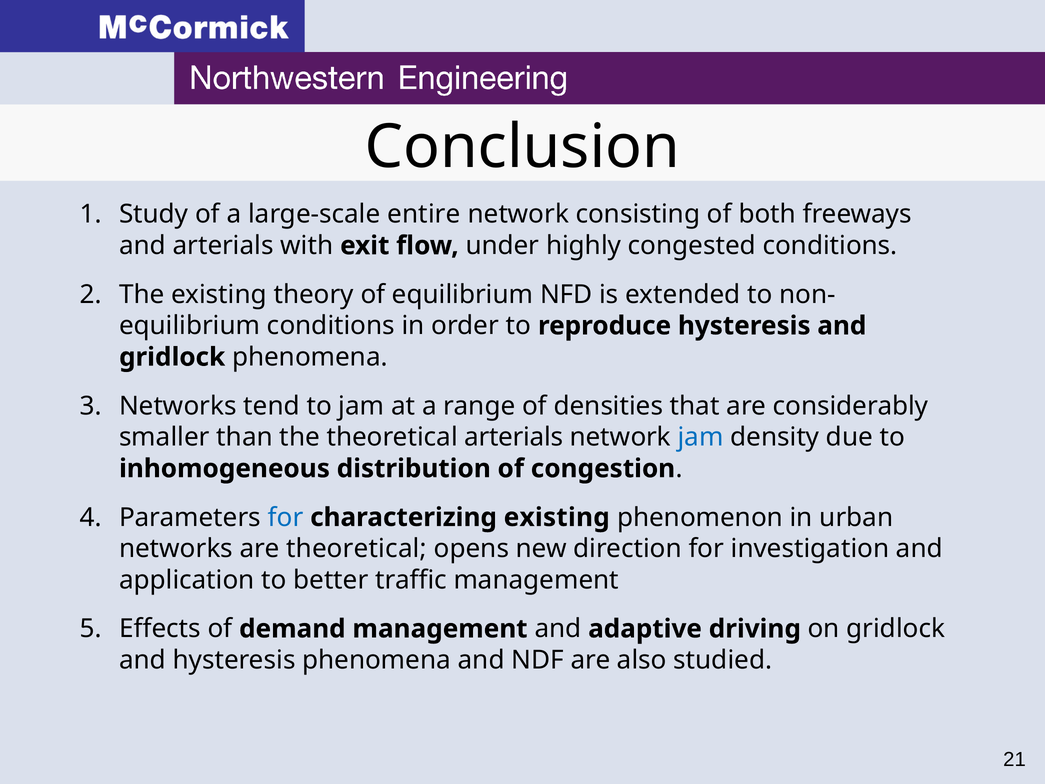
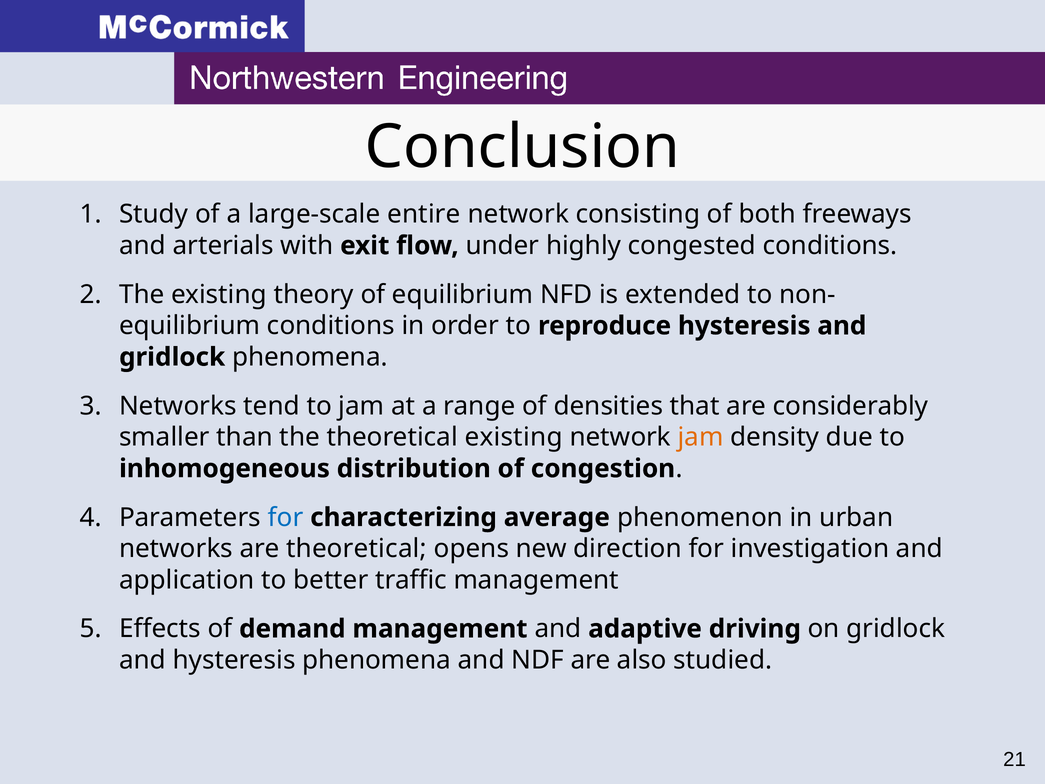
theoretical arterials: arterials -> existing (514, 437)
jam colour: blue -> orange (701, 437)
characterizing existing: existing -> average (557, 517)
